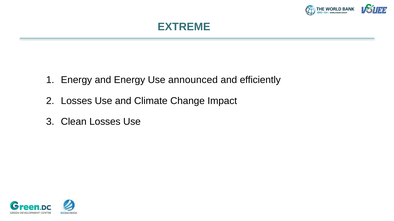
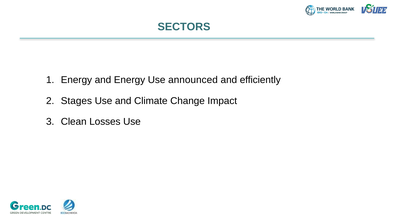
EXTREME: EXTREME -> SECTORS (184, 27)
Losses: Losses -> Stages (76, 101)
